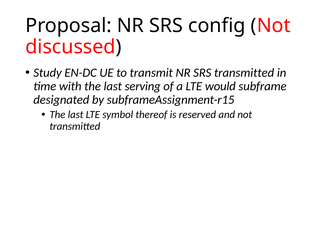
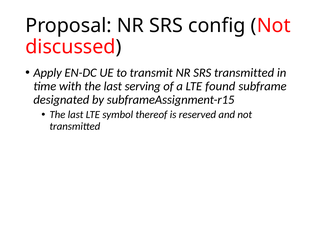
Study: Study -> Apply (48, 73)
would: would -> found (220, 86)
